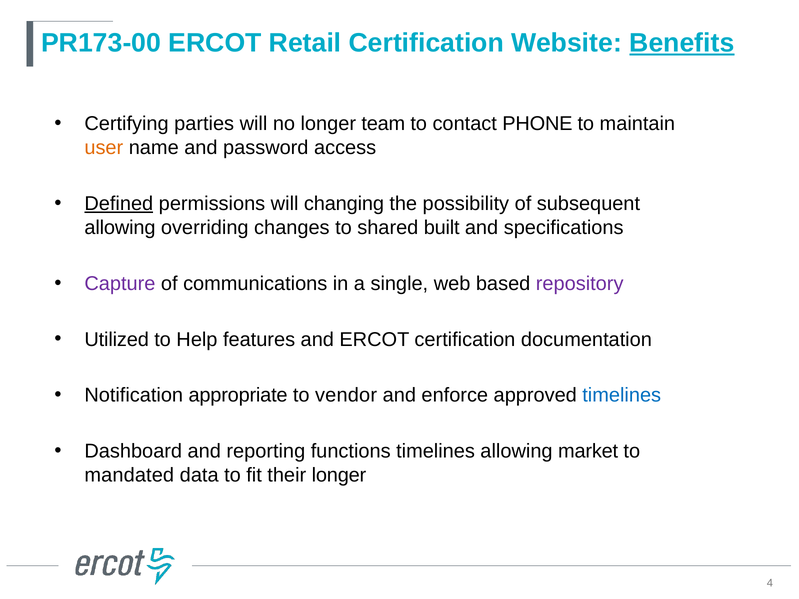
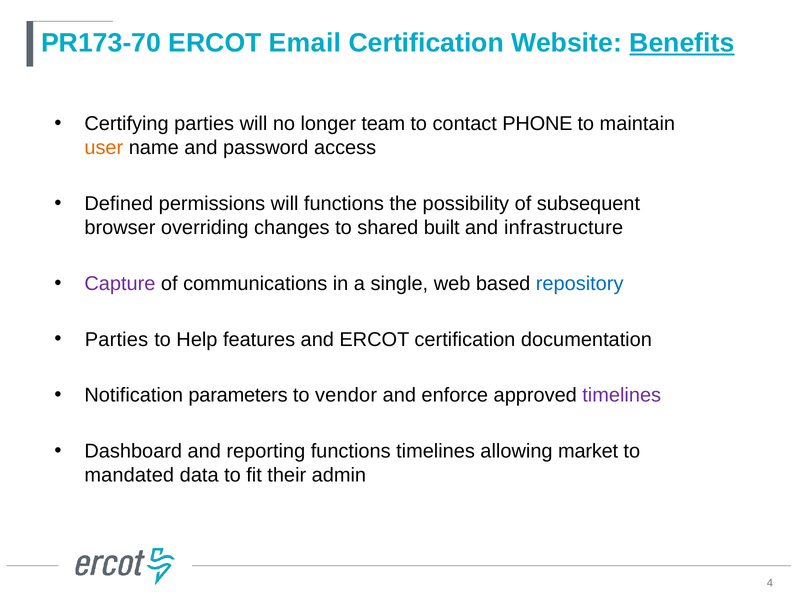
PR173-00: PR173-00 -> PR173-70 (101, 43)
Retail: Retail -> Email (305, 43)
Defined underline: present -> none (119, 204)
will changing: changing -> functions (344, 204)
allowing: allowing -> browser (120, 228)
specifications: specifications -> infrastructure (564, 228)
repository colour: purple -> blue (580, 284)
Utilized: Utilized -> Parties (117, 340)
appropriate: appropriate -> parameters (238, 396)
timelines colour: blue -> purple (622, 396)
their longer: longer -> admin (339, 475)
